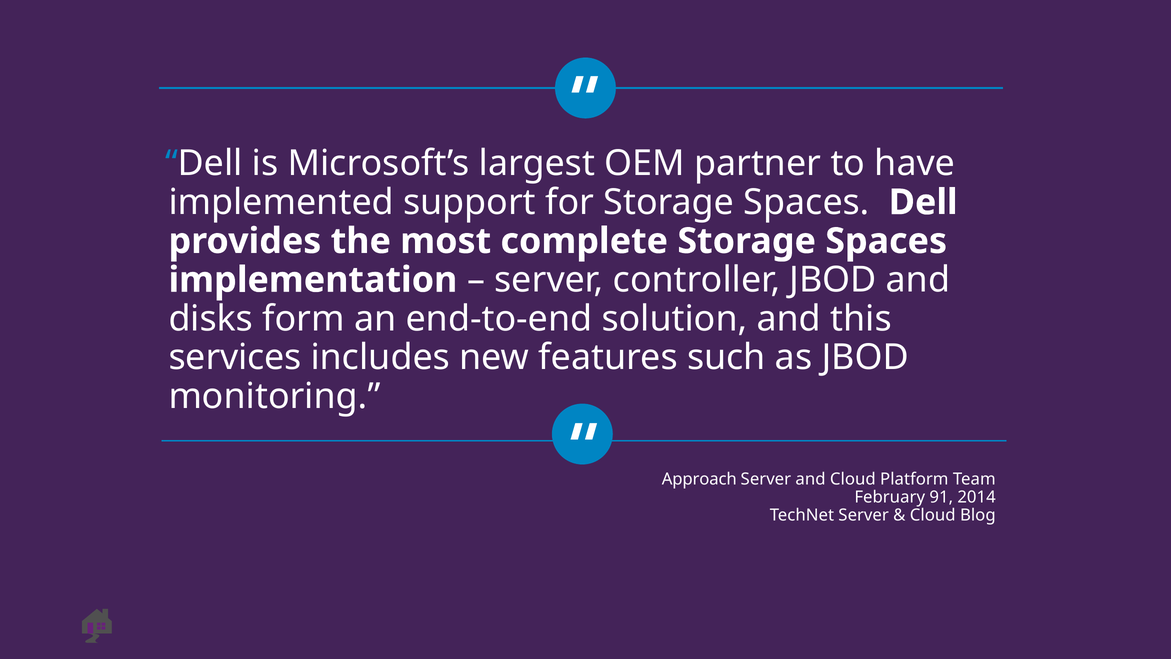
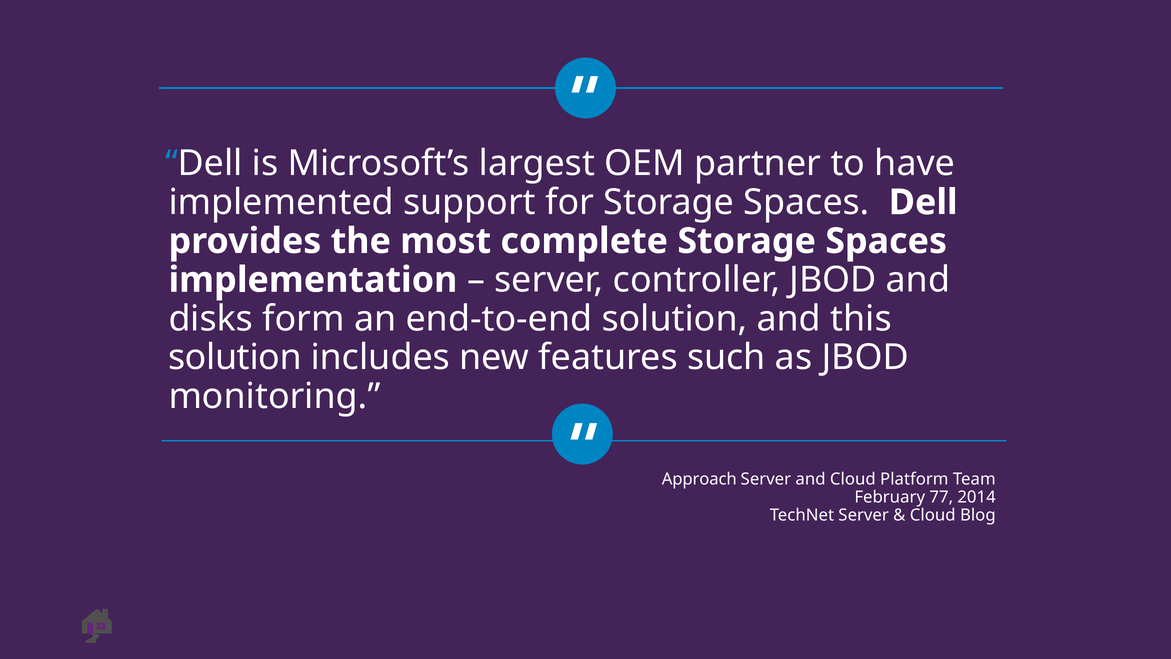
services: services -> solution (235, 357)
91: 91 -> 77 (941, 497)
